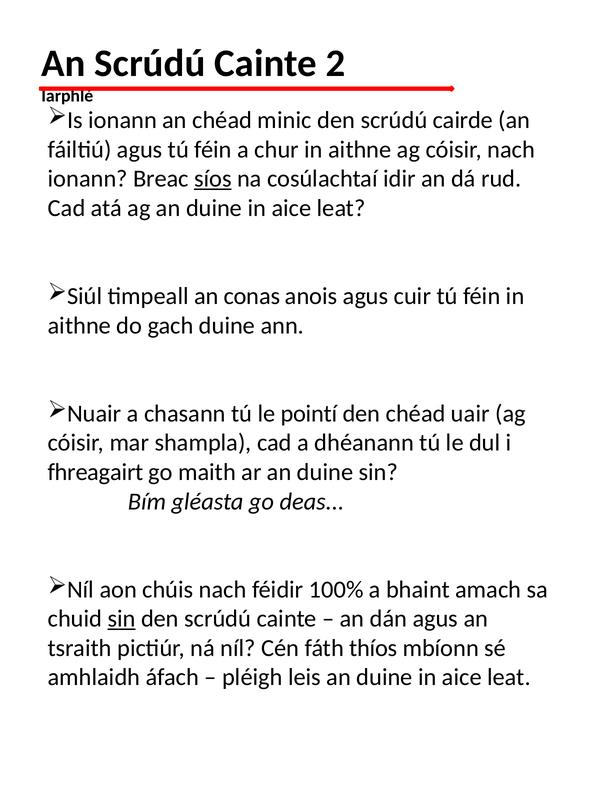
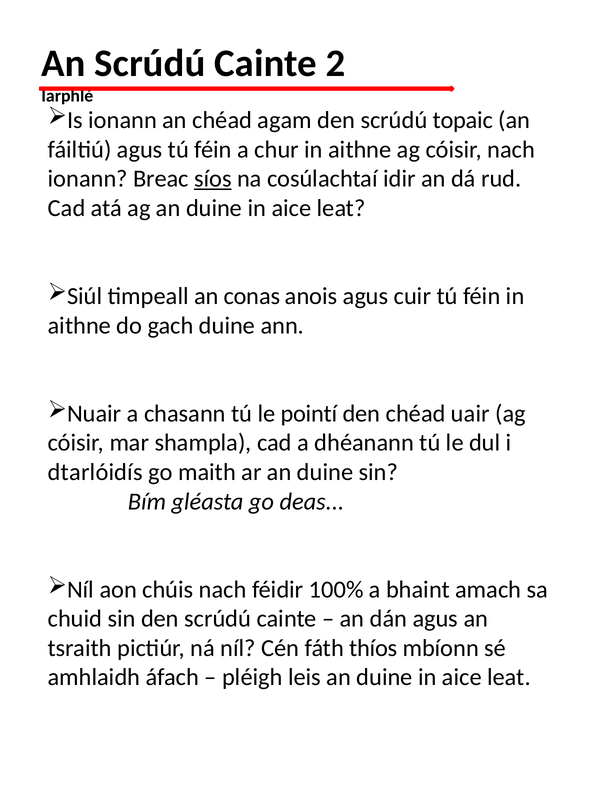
minic: minic -> agam (285, 120)
cairde: cairde -> topaic (463, 120)
fhreagairt: fhreagairt -> dtarlóidís (95, 472)
sin underline: present -> none (122, 619)
